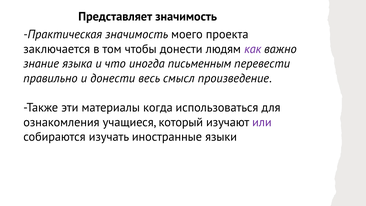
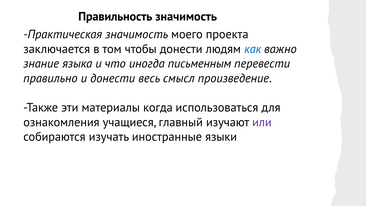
Представляет: Представляет -> Правильность (115, 17)
как colour: purple -> blue (253, 49)
который: который -> главный (181, 122)
